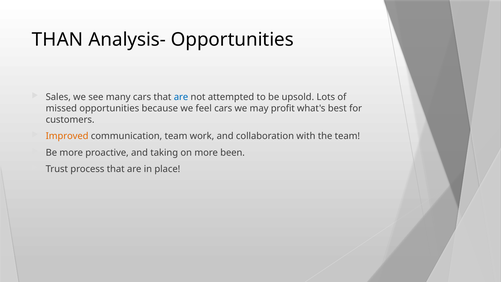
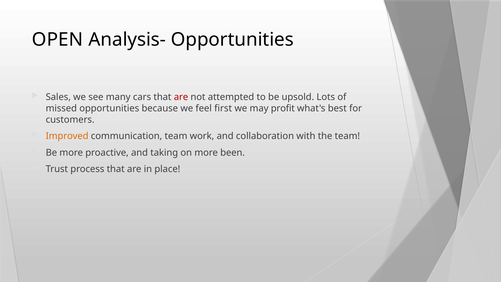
THAN: THAN -> OPEN (58, 40)
are colour: blue -> red (181, 97)
feel cars: cars -> first (223, 108)
